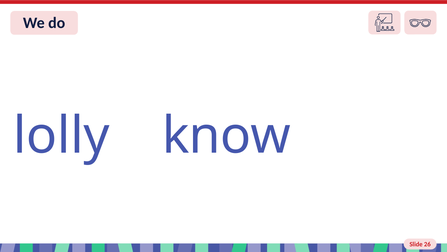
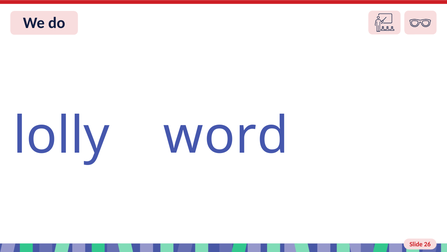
know: know -> word (226, 136)
